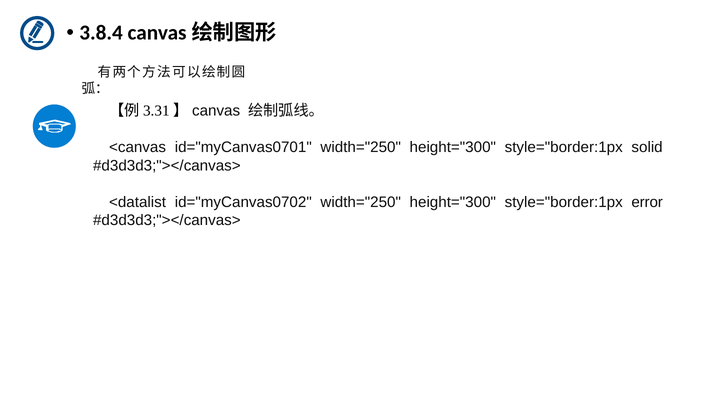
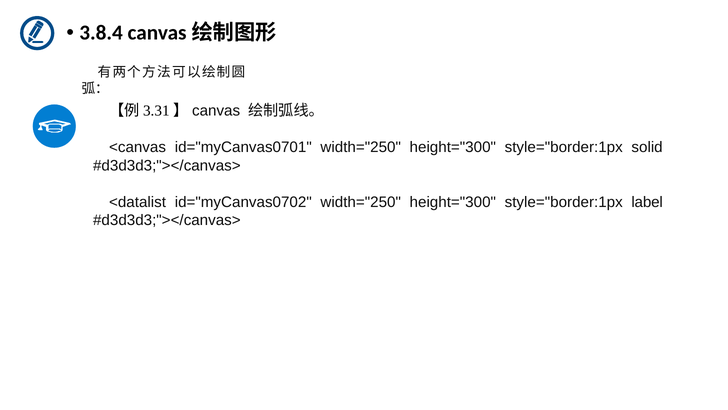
error: error -> label (647, 202)
